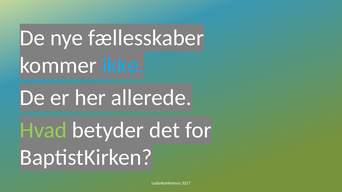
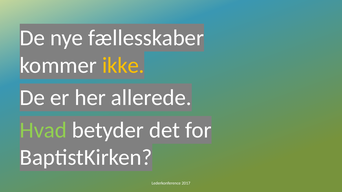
ikke colour: light blue -> yellow (123, 65)
